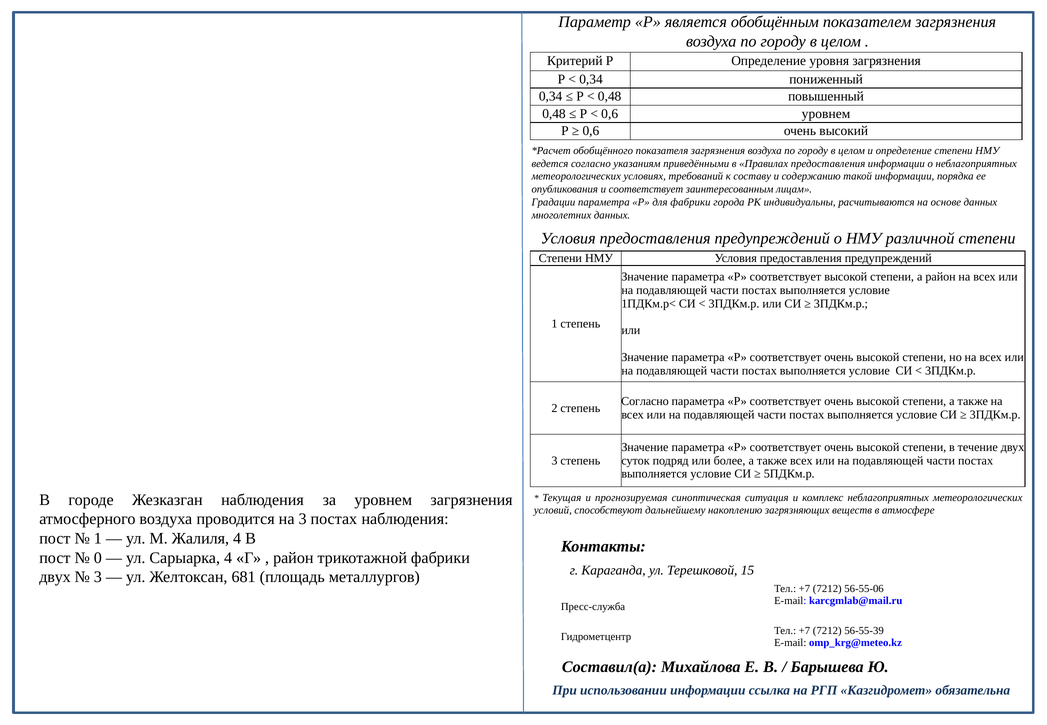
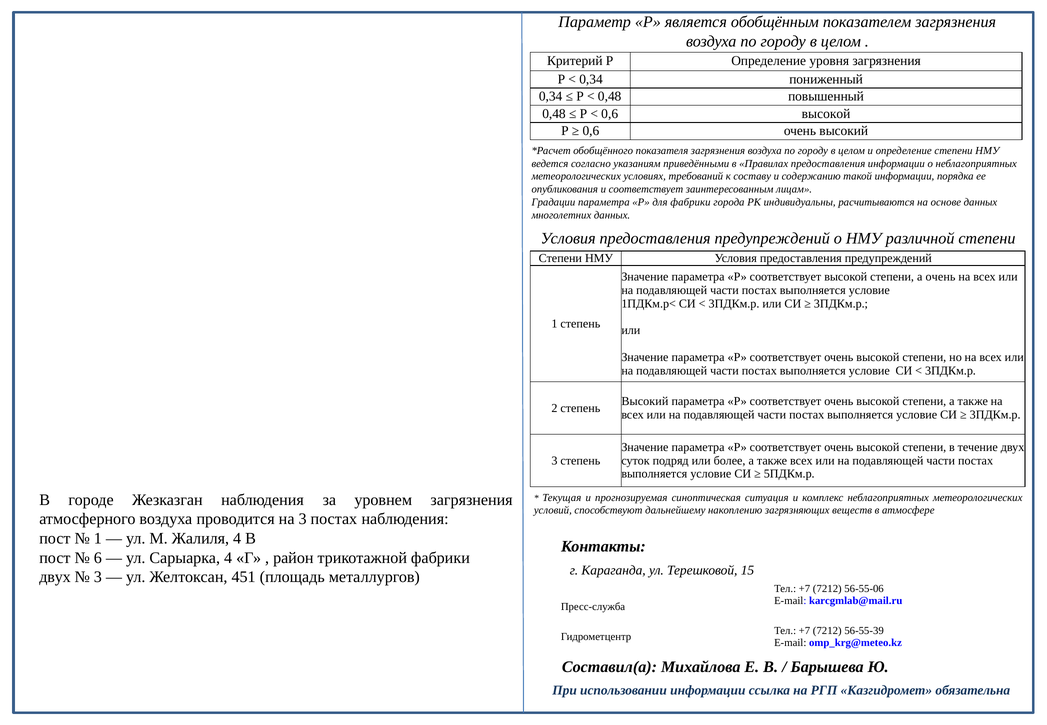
0,6 уровнем: уровнем -> высокой (826, 114)
а район: район -> очень (941, 277)
Согласно: Согласно -> Высокий (645, 401)
0: 0 -> 6 (98, 558)
681: 681 -> 451 (244, 577)
